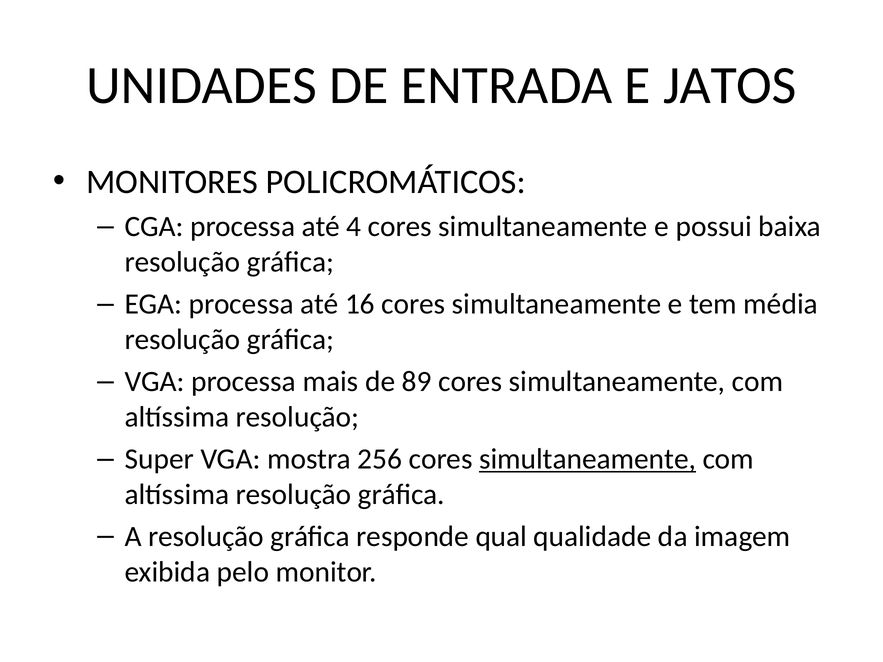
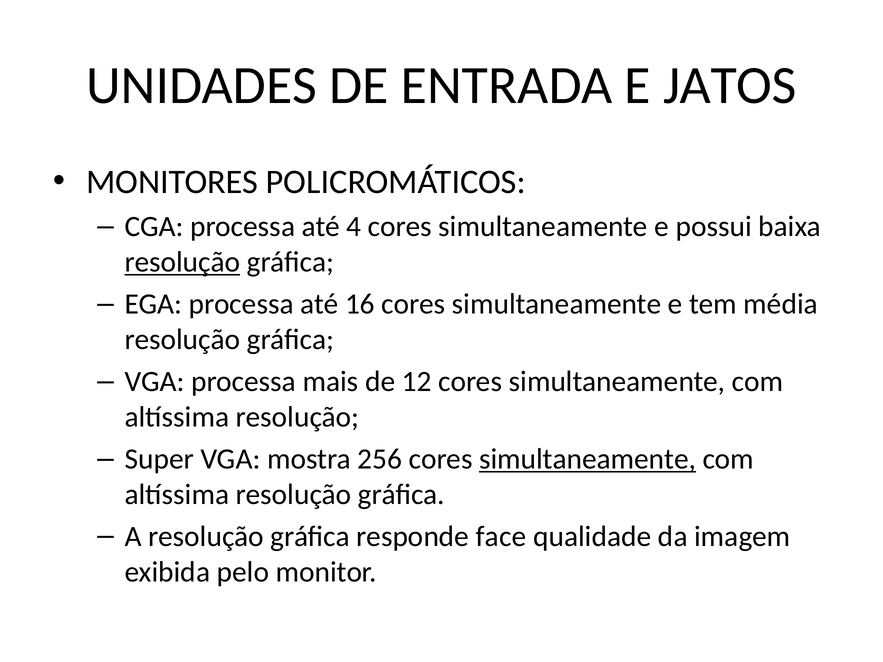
resolução underline: none -> present (182, 262)
89: 89 -> 12 (417, 382)
qual: qual -> face (501, 537)
